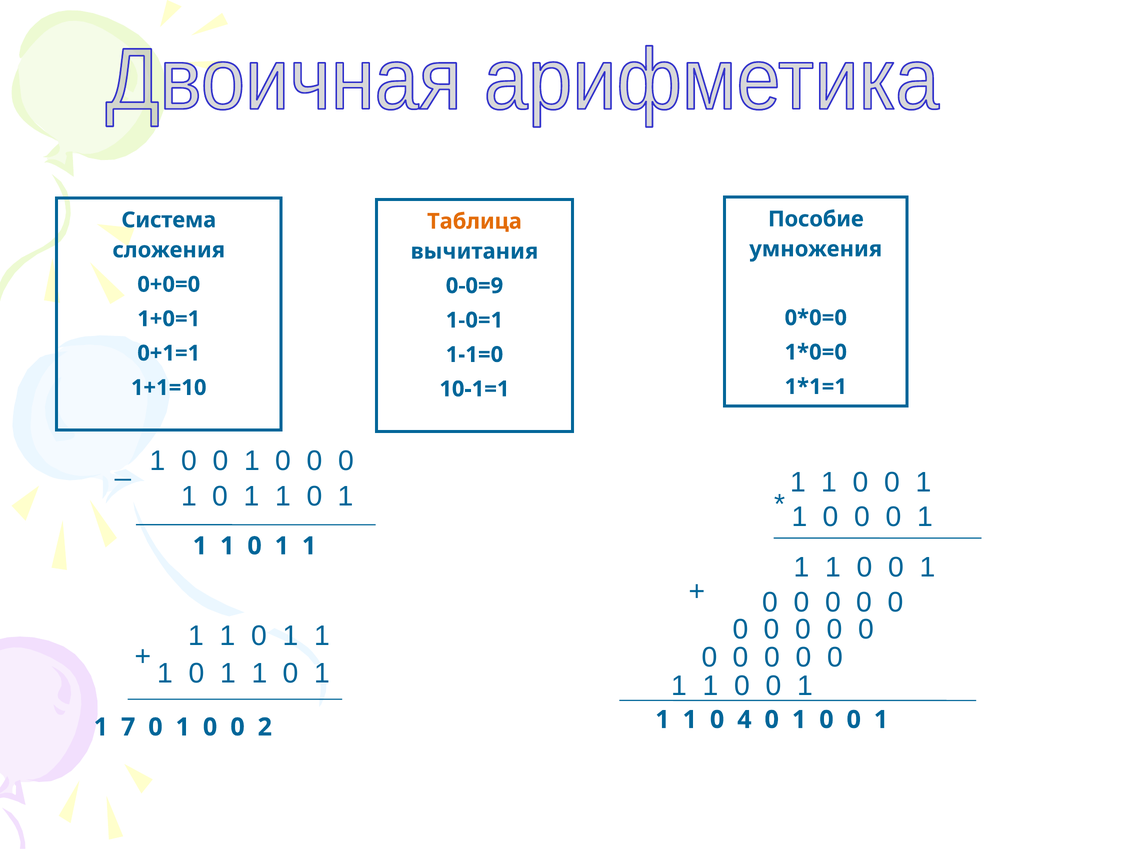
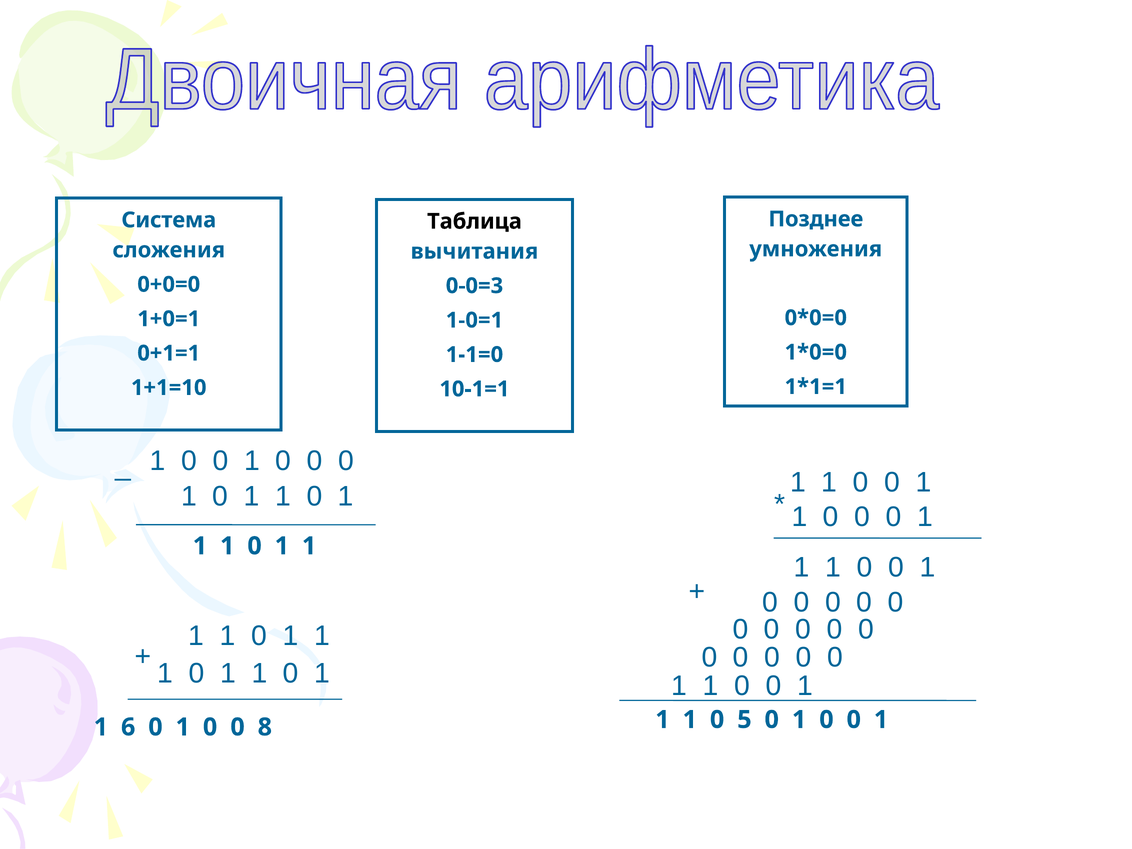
Пособие: Пособие -> Позднее (816, 219)
Таблица colour: orange -> black (475, 221)
0-0=9: 0-0=9 -> 0-0=3 (474, 286)
4: 4 -> 5 (744, 720)
7: 7 -> 6 (128, 727)
2: 2 -> 8 (265, 727)
